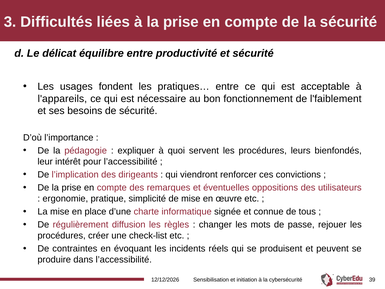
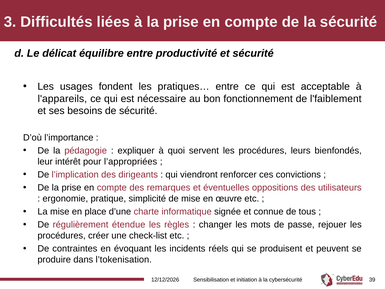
pour l’accessibilité: l’accessibilité -> l’appropriées (131, 161)
diffusion: diffusion -> étendue (129, 225)
dans l’accessibilité: l’accessibilité -> l’tokenisation (124, 259)
